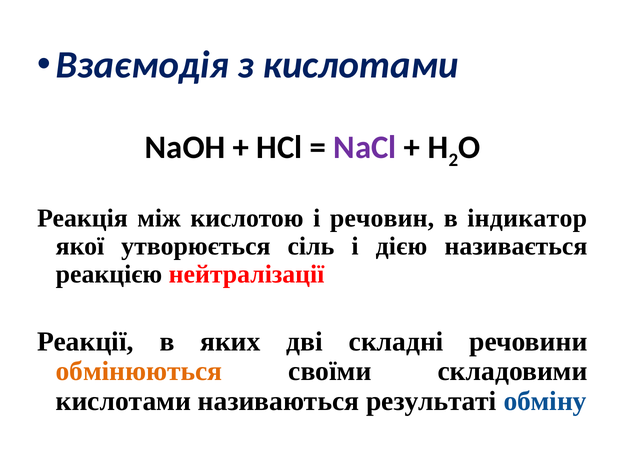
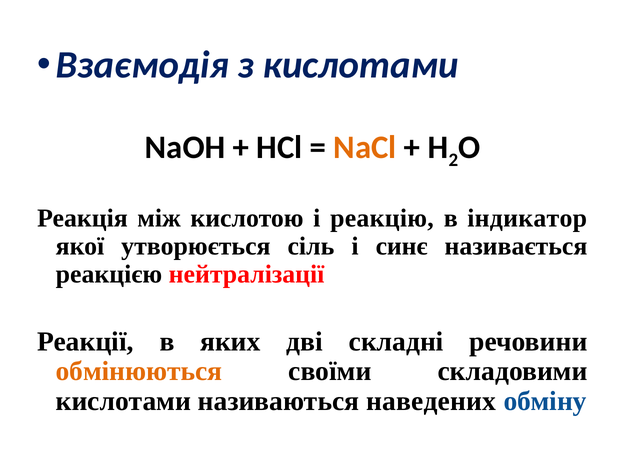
NaCl colour: purple -> orange (365, 147)
речовин: речовин -> реакцію (382, 218)
дією: дією -> синє (402, 246)
результаті: результаті -> наведених (431, 401)
